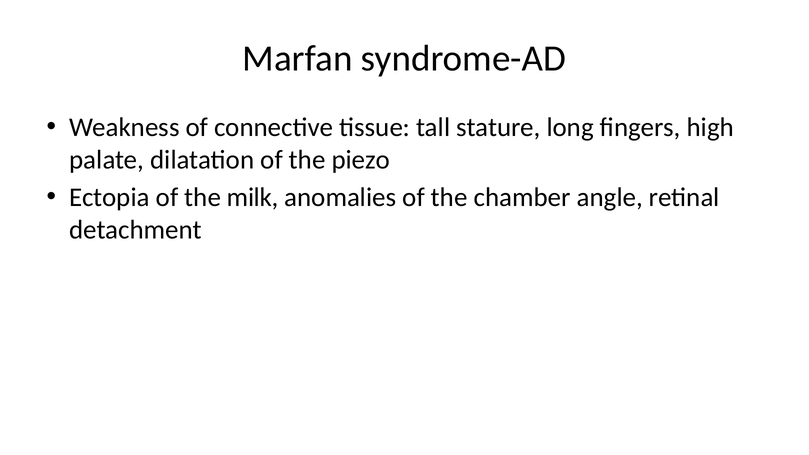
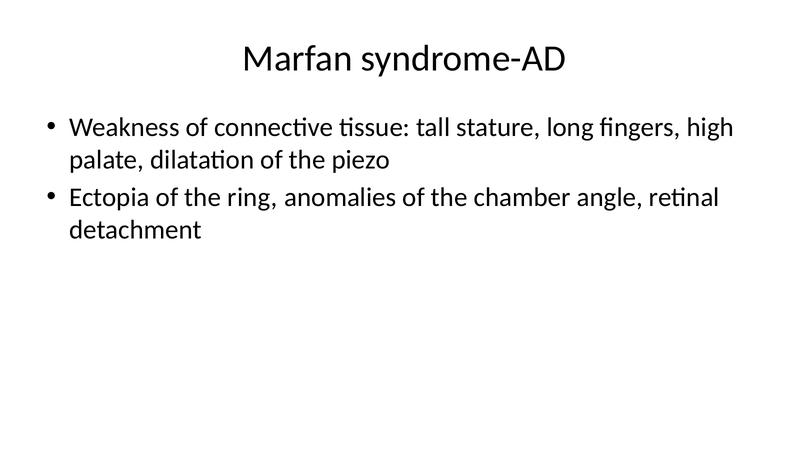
milk: milk -> ring (252, 197)
